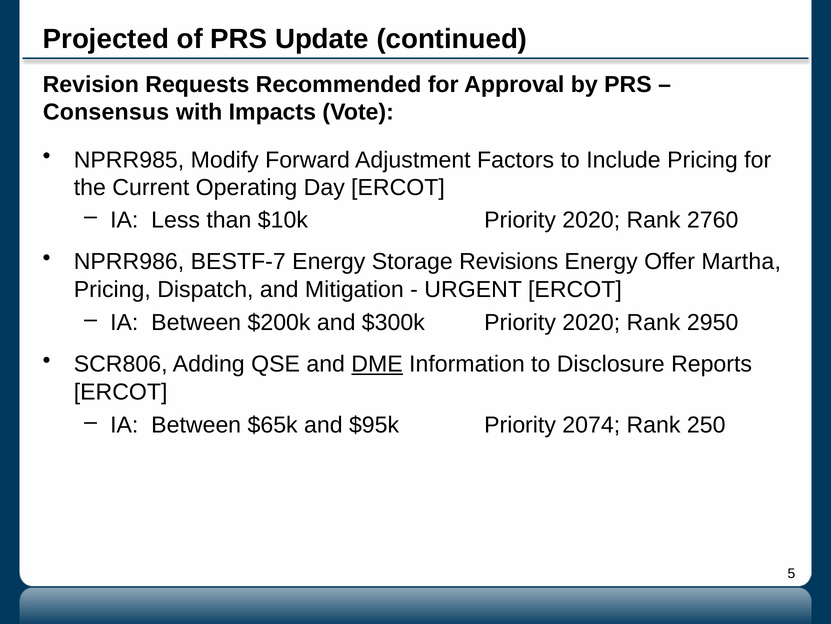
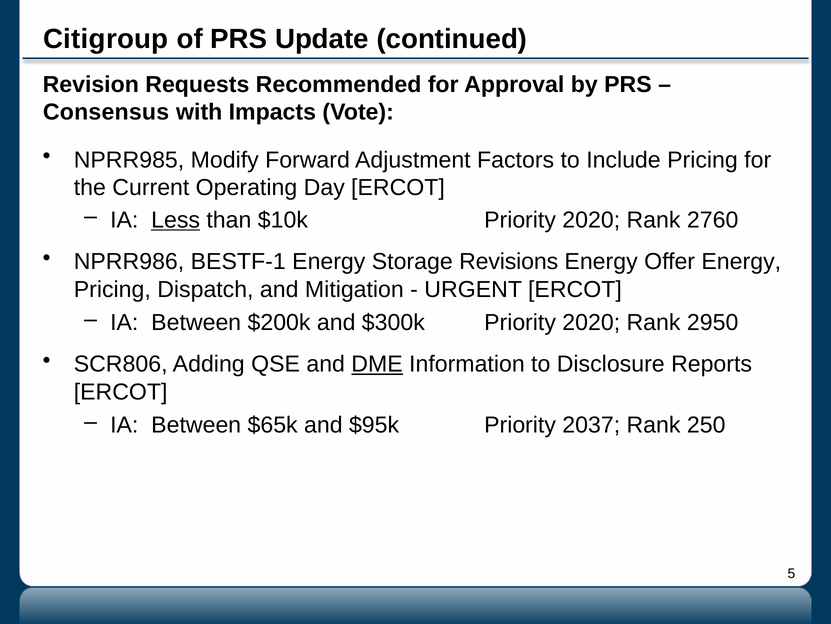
Projected: Projected -> Citigroup (106, 39)
Less underline: none -> present (176, 220)
BESTF-7: BESTF-7 -> BESTF-1 (238, 261)
Offer Martha: Martha -> Energy (741, 261)
2074: 2074 -> 2037 (591, 425)
